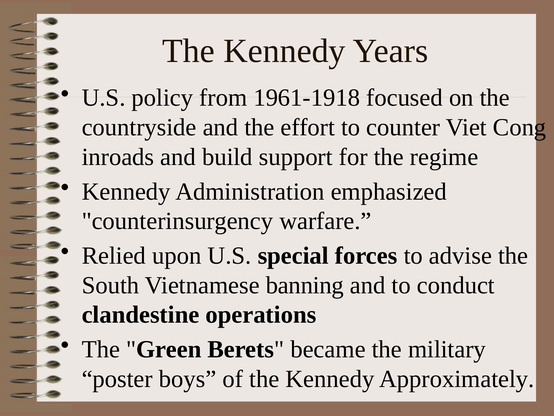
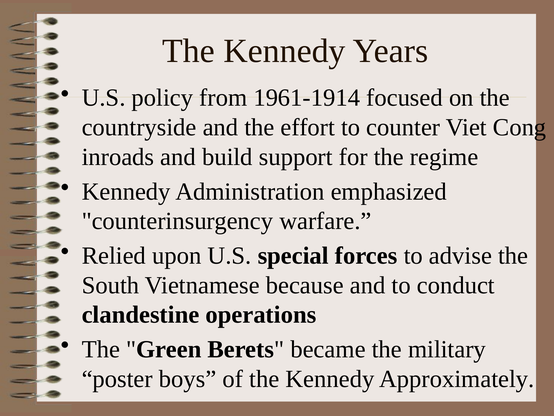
1961-1918: 1961-1918 -> 1961-1914 (307, 98)
banning: banning -> because (305, 285)
